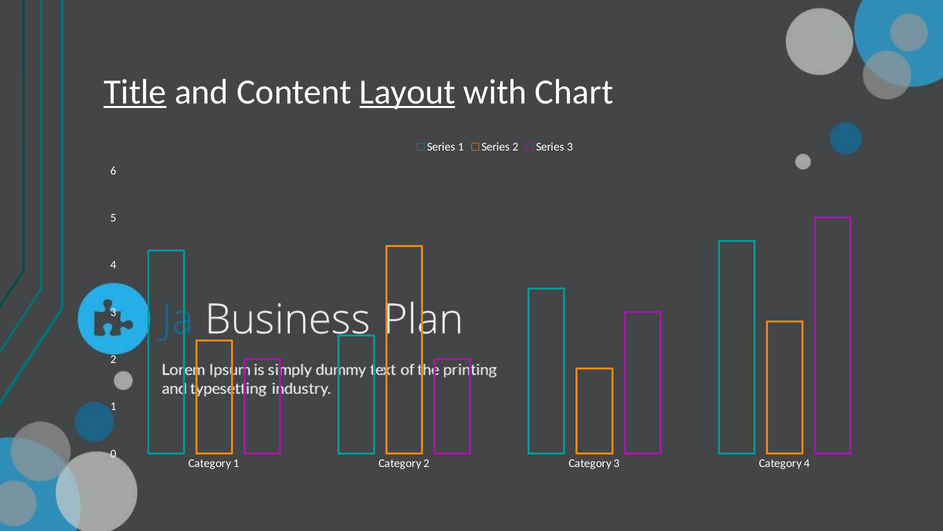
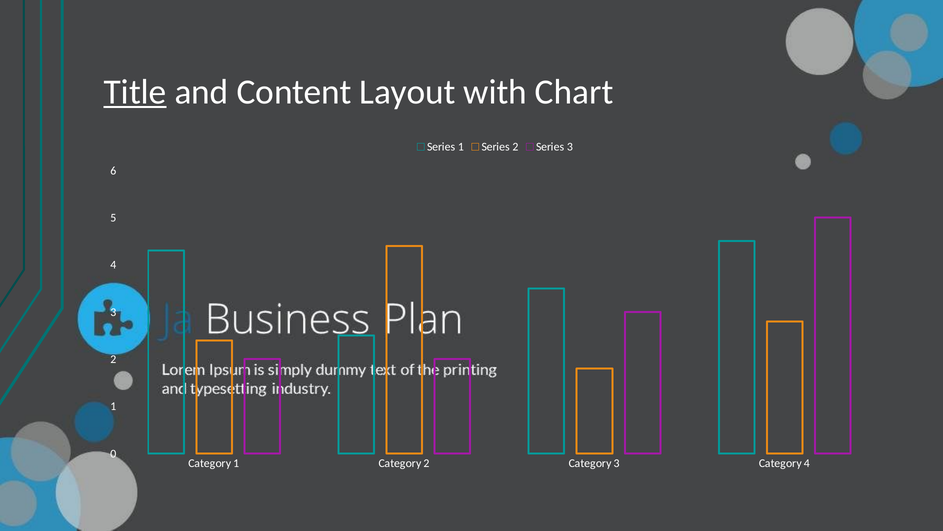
Layout underline: present -> none (407, 92)
